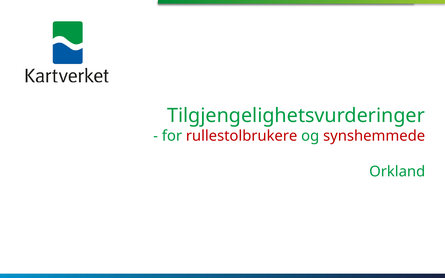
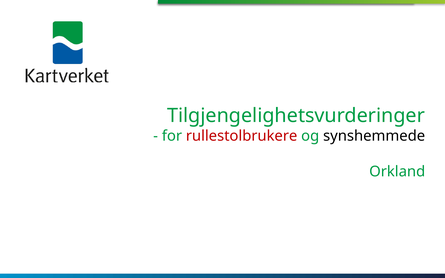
synshemmede colour: red -> black (374, 136)
